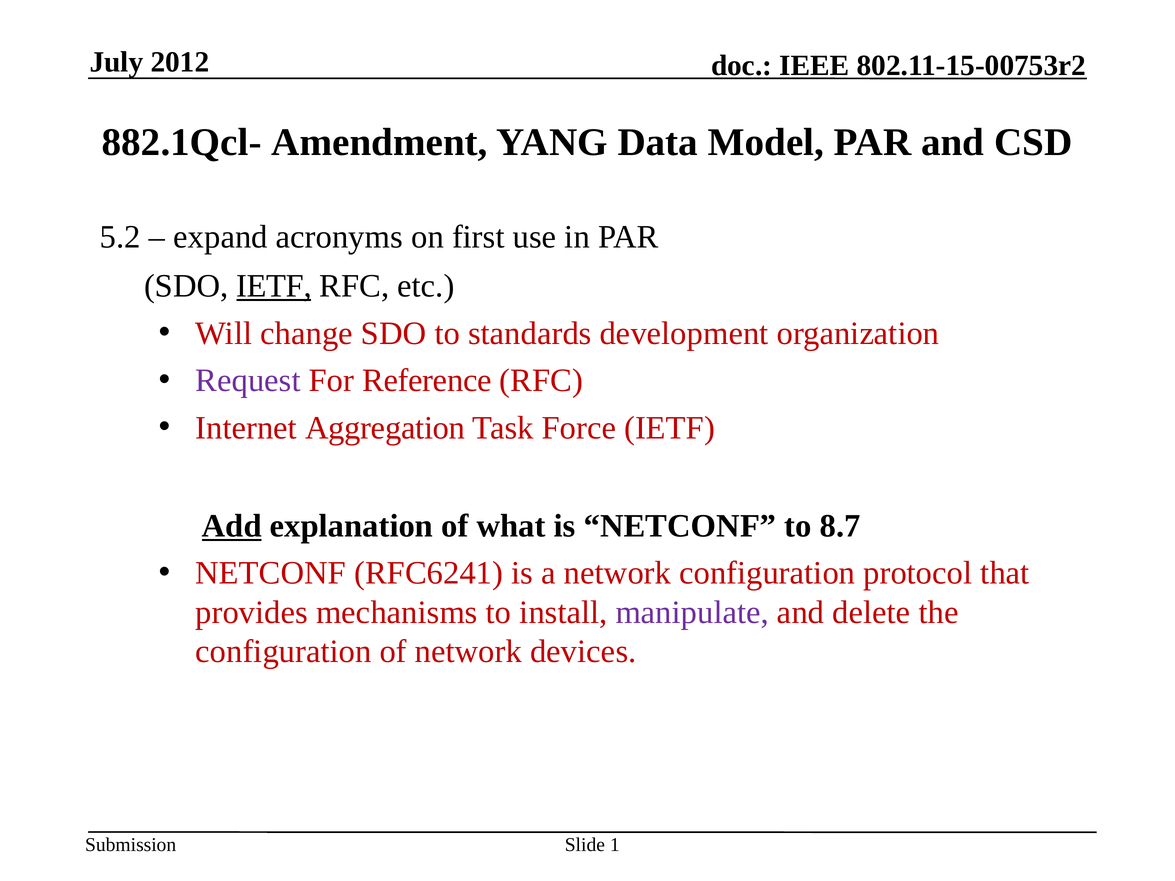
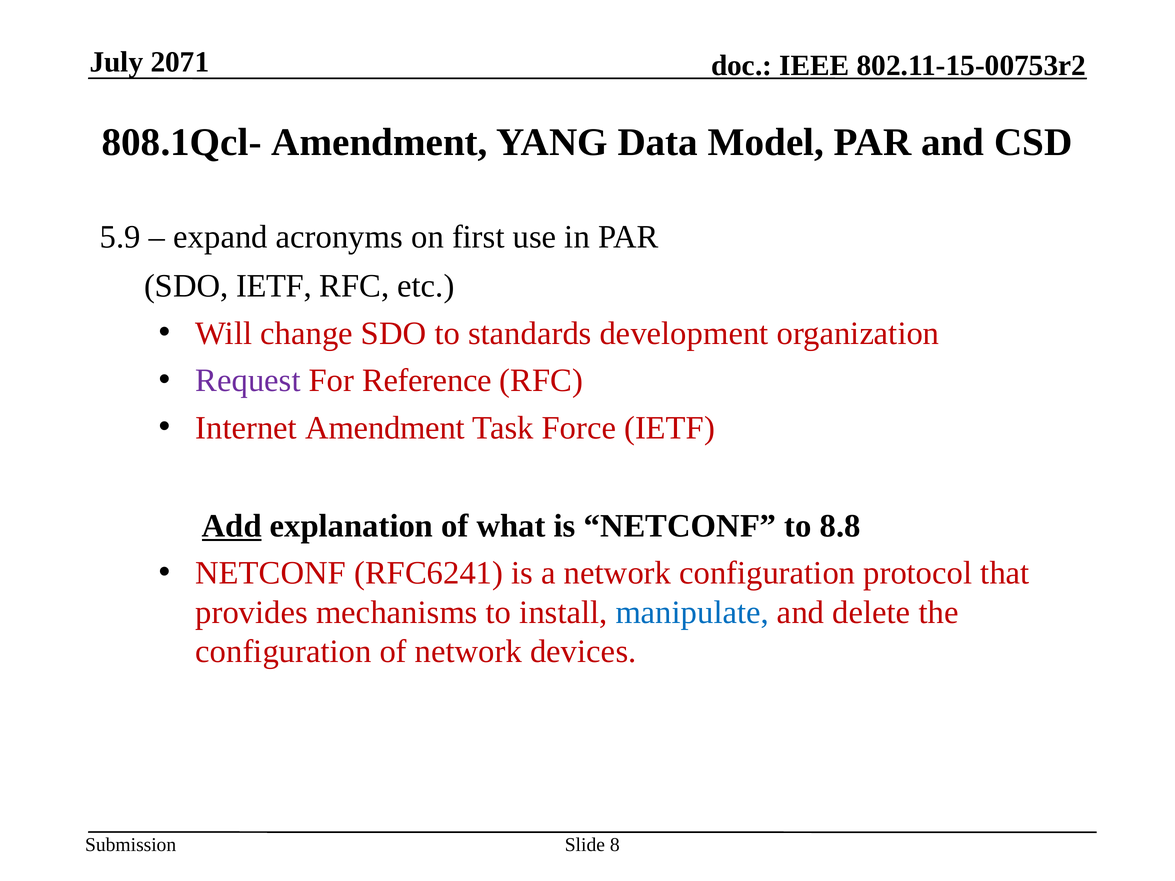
2012: 2012 -> 2071 (180, 62)
882.1Qcl-: 882.1Qcl- -> 808.1Qcl- (182, 142)
5.2: 5.2 -> 5.9 (120, 237)
IETF underline: present -> none (274, 286)
Internet Aggregation: Aggregation -> Amendment (385, 428)
8.7: 8.7 -> 8.8 (840, 526)
manipulate colour: purple -> blue (692, 613)
1: 1 -> 8 (615, 845)
